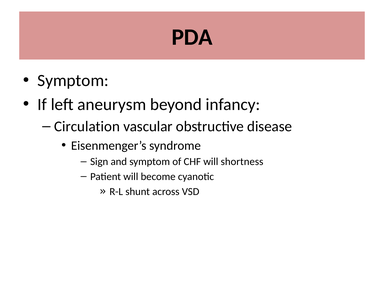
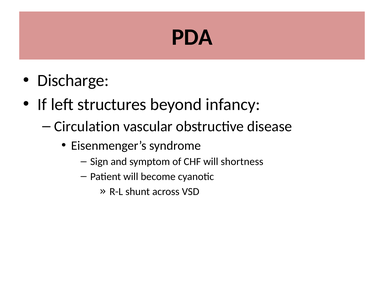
Symptom: Symptom -> Discharge (73, 81)
aneurysm: aneurysm -> structures (112, 104)
